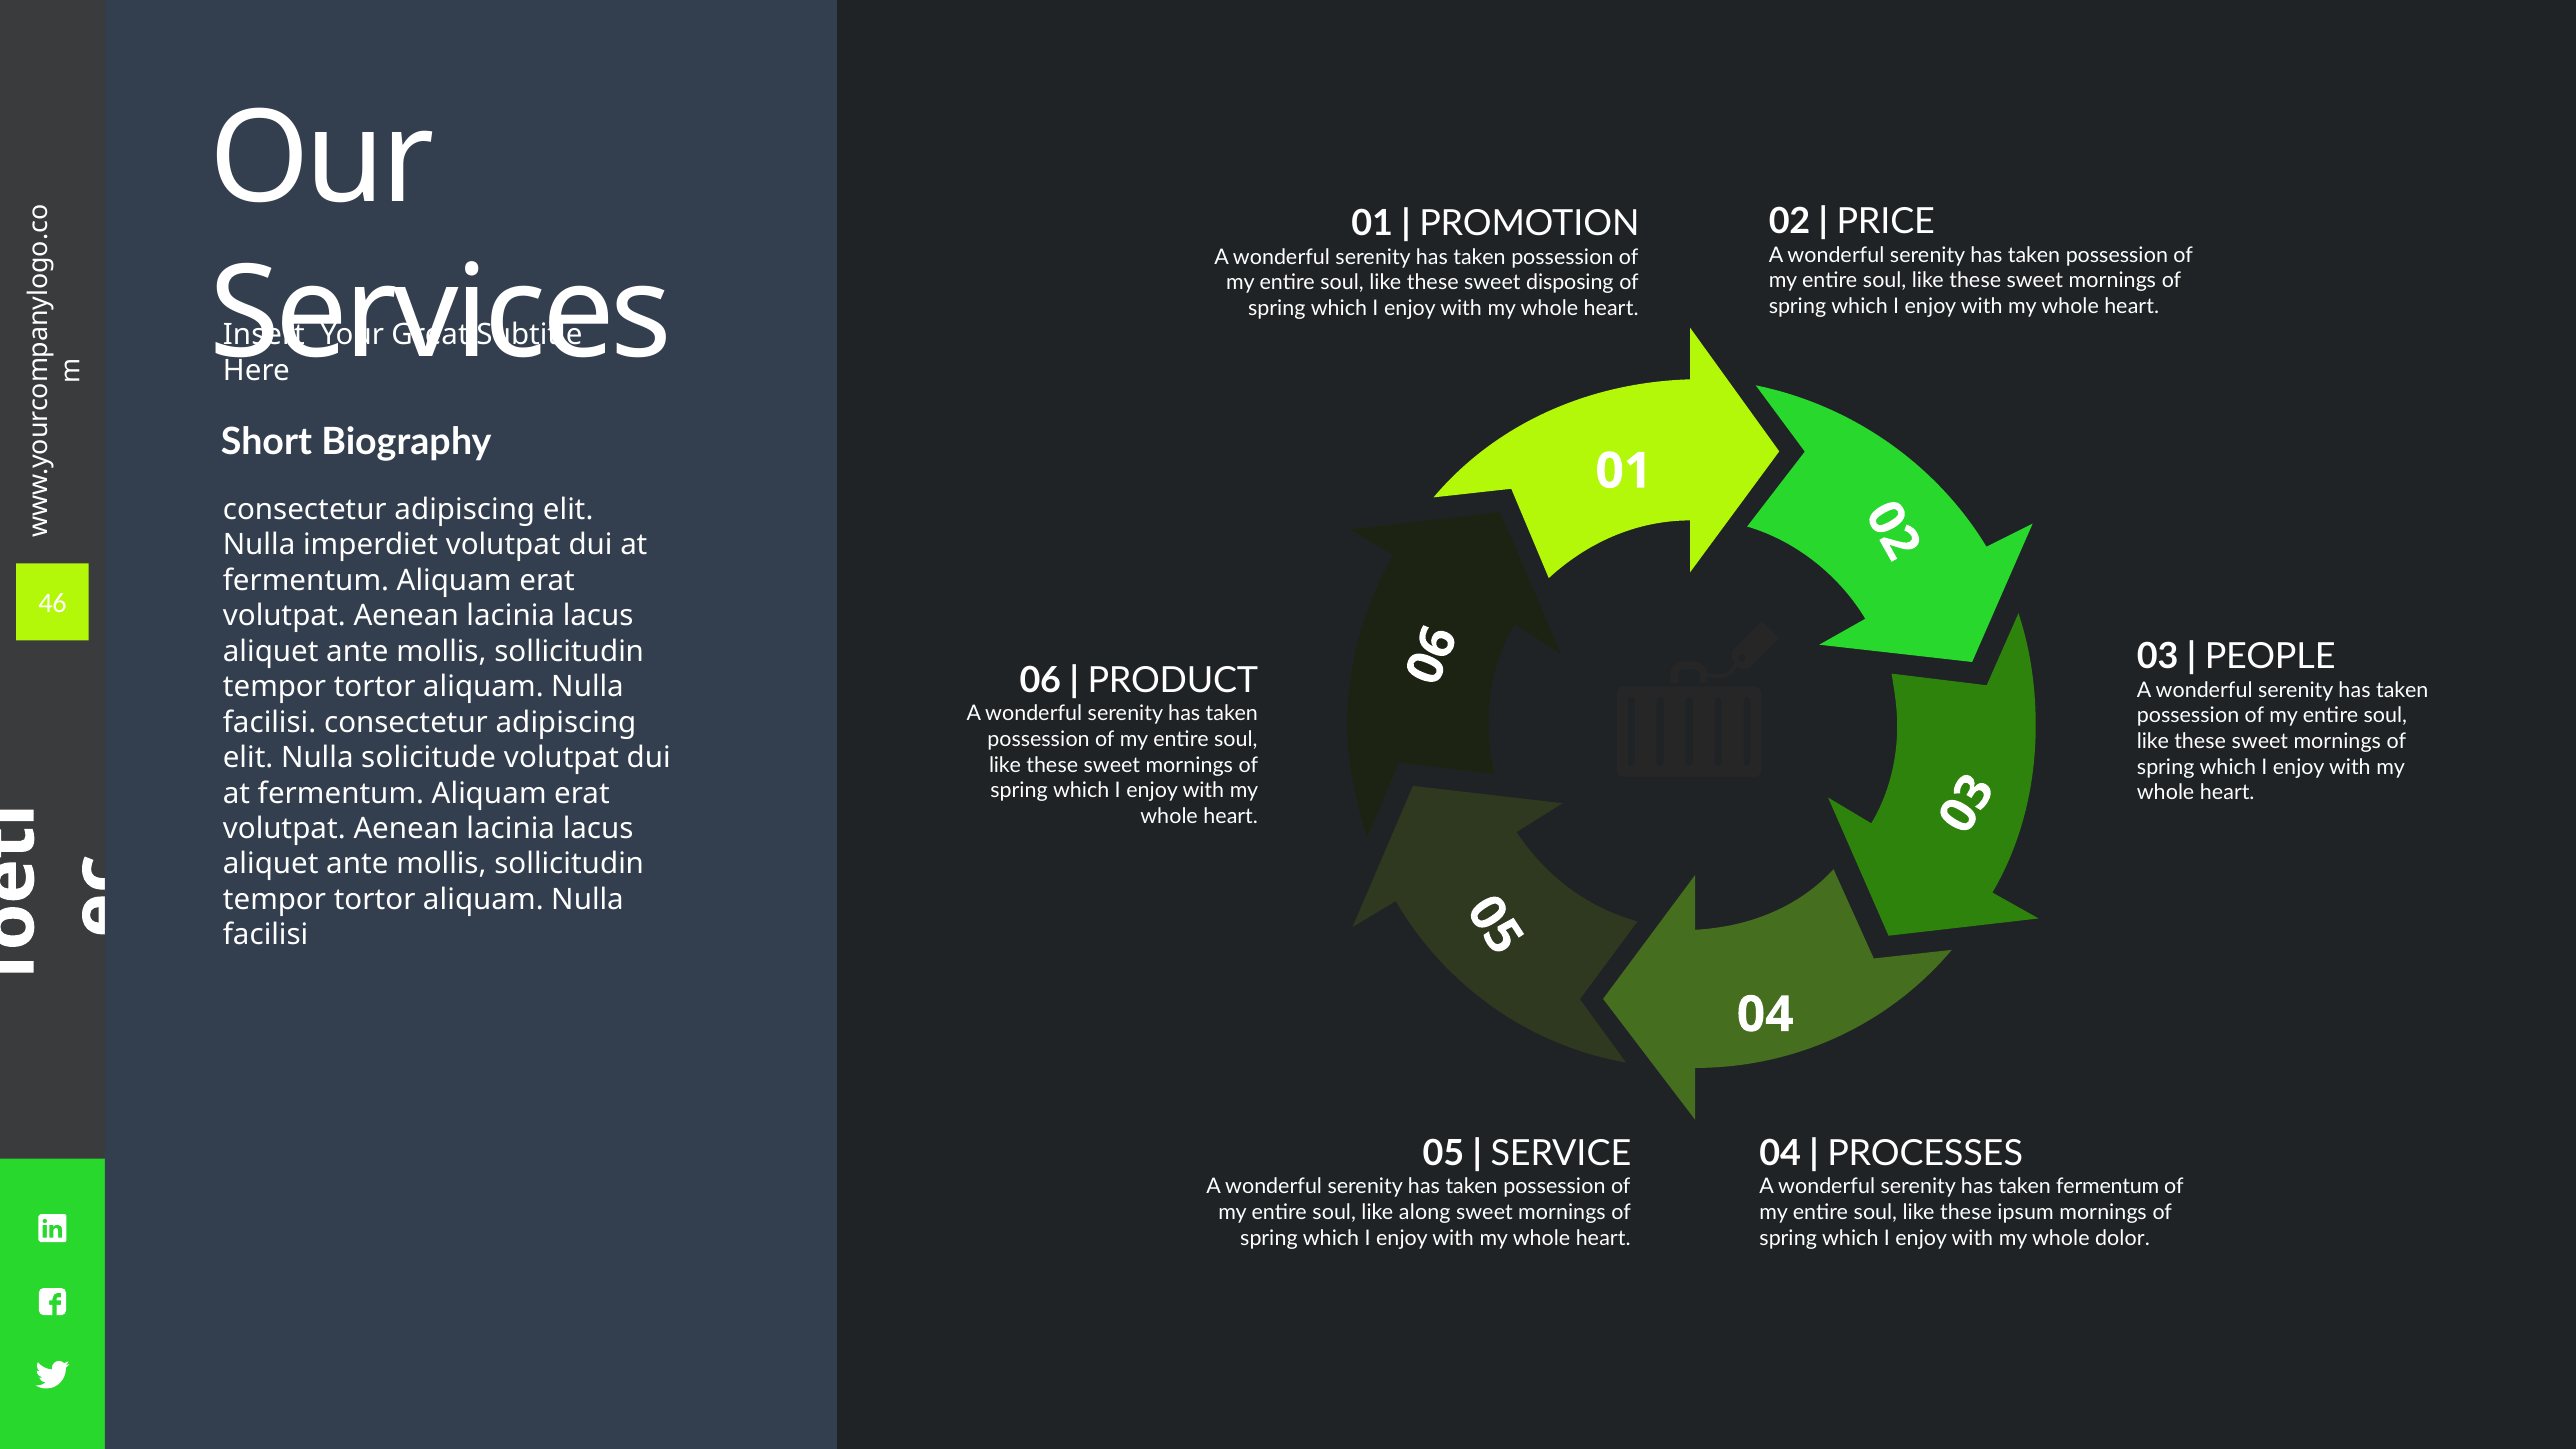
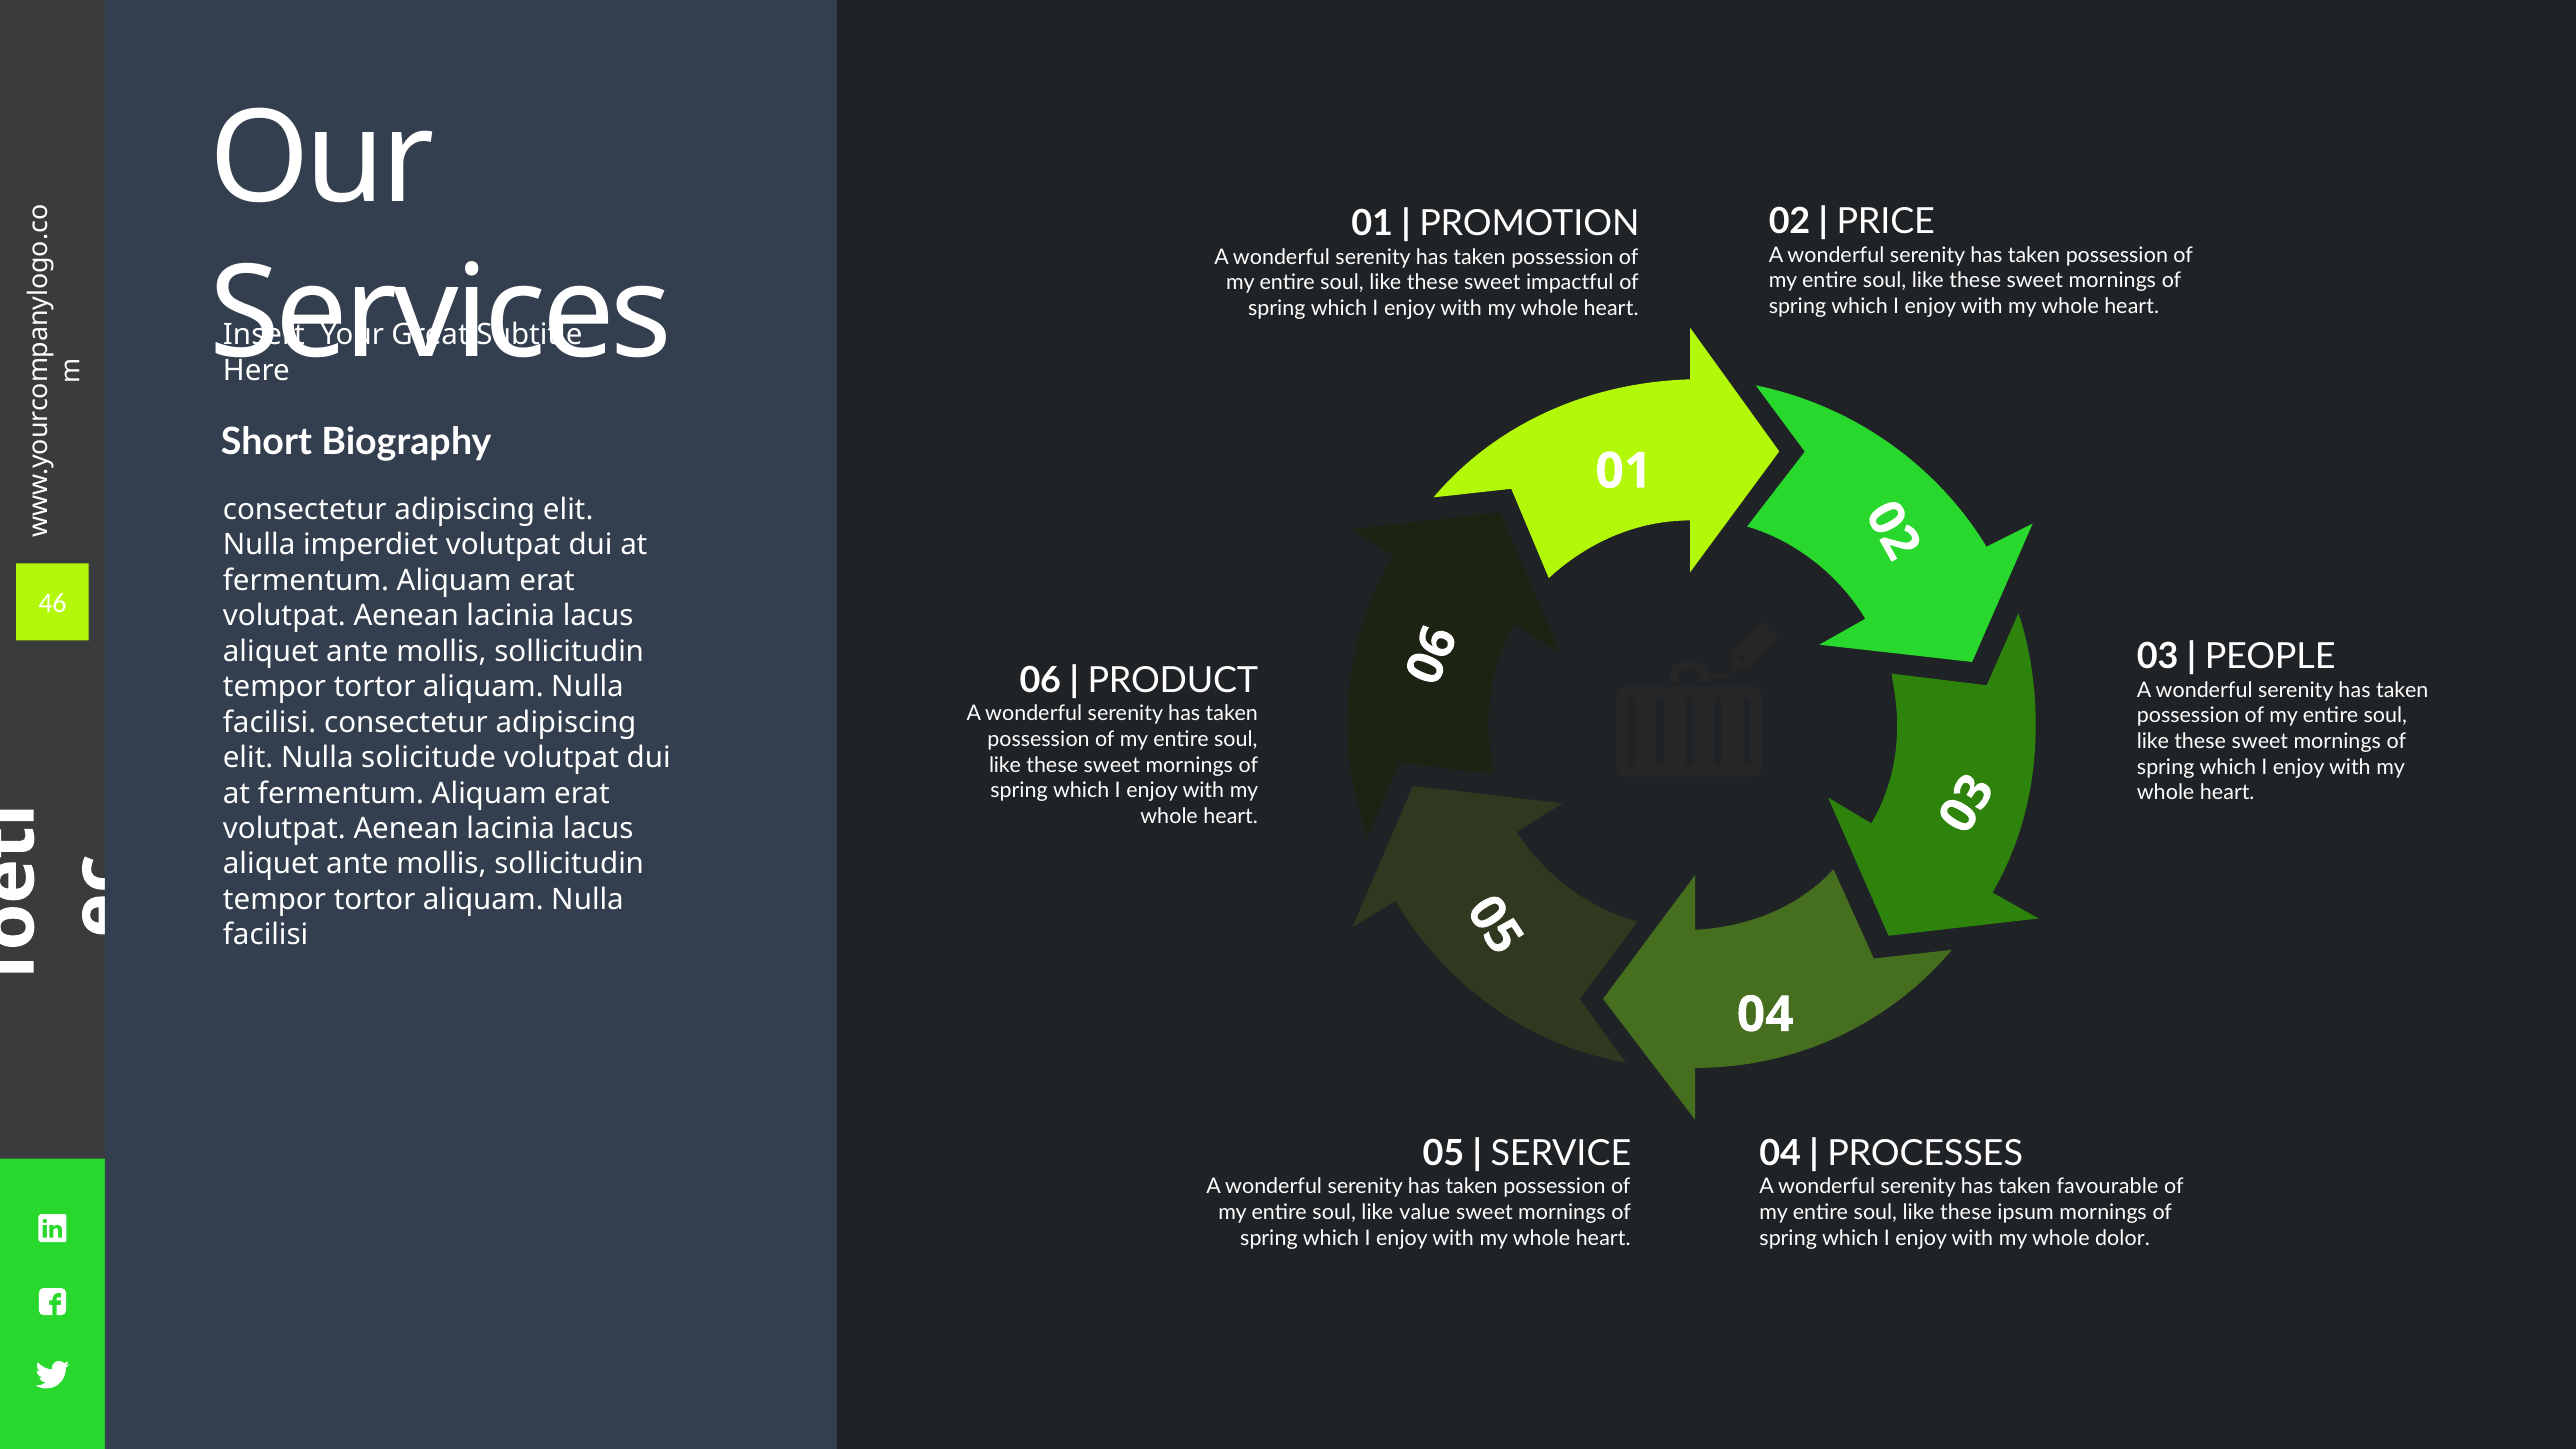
disposing: disposing -> impactful (1570, 283)
taken fermentum: fermentum -> favourable (2108, 1187)
along: along -> value (1425, 1212)
